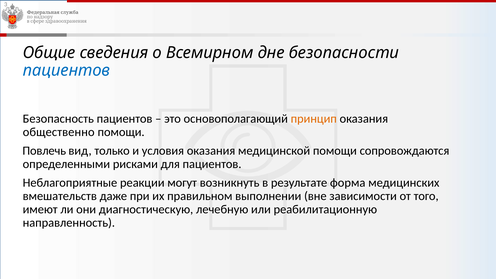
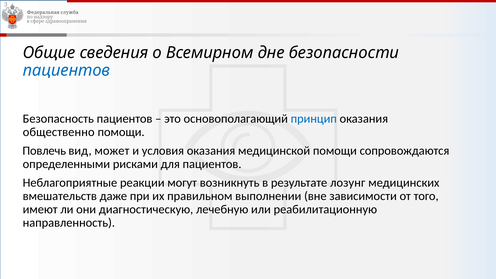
принцип colour: orange -> blue (314, 119)
только: только -> может (112, 151)
форма: форма -> лозунг (348, 183)
